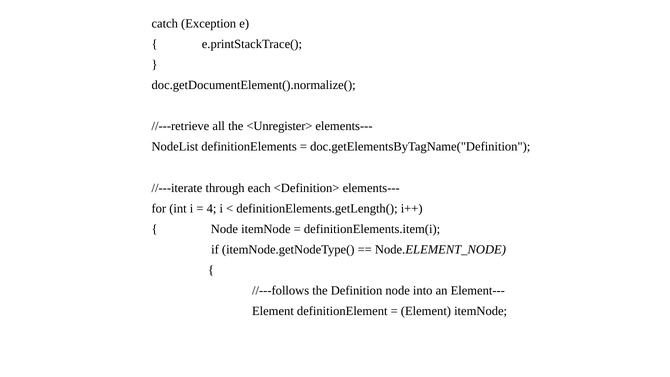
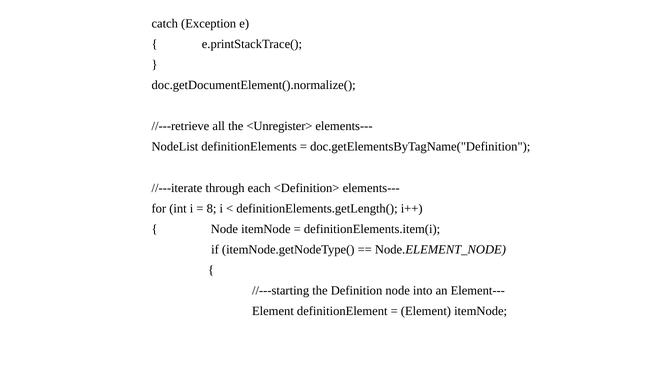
4: 4 -> 8 (212, 208)
//---follows: //---follows -> //---starting (281, 291)
